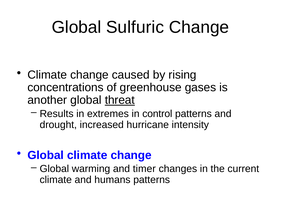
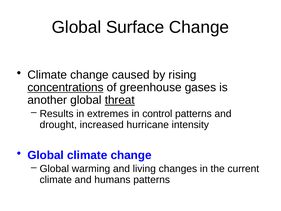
Sulfuric: Sulfuric -> Surface (135, 27)
concentrations underline: none -> present (65, 87)
timer: timer -> living (144, 169)
